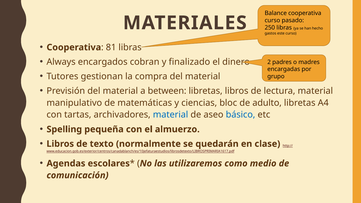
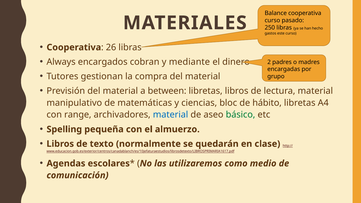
81: 81 -> 26 (111, 47)
finalizado: finalizado -> mediante (189, 62)
adulto: adulto -> hábito (267, 103)
tartas: tartas -> range (78, 115)
básico colour: blue -> green (241, 115)
